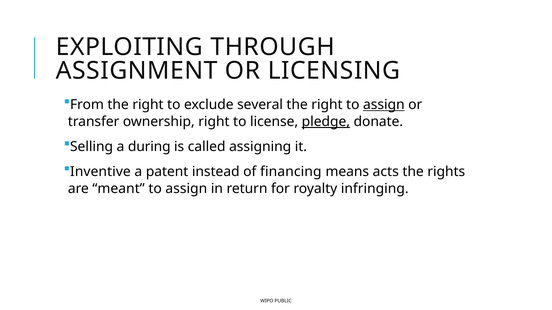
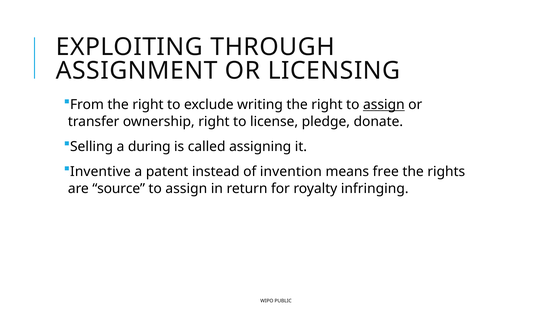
several: several -> writing (260, 105)
pledge underline: present -> none (326, 122)
financing: financing -> invention (291, 172)
acts: acts -> free (386, 172)
meant: meant -> source (119, 189)
